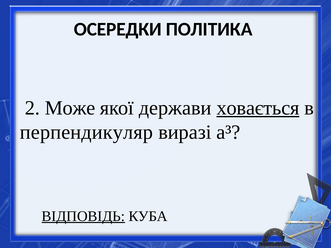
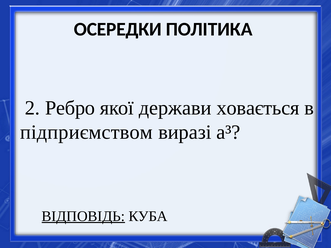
Може: Може -> Ребро (70, 108)
ховається underline: present -> none (258, 108)
перпендикуляр: перпендикуляр -> підприємством (86, 132)
